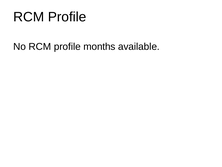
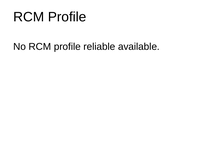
months: months -> reliable (99, 47)
